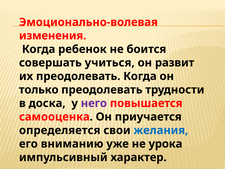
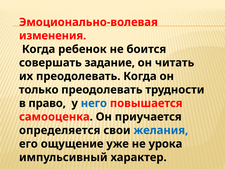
учиться: учиться -> задание (110, 63)
развит: развит -> читать (175, 63)
доска: доска -> право (47, 103)
него colour: purple -> blue (94, 103)
вниманию: вниманию -> ощущение (72, 144)
